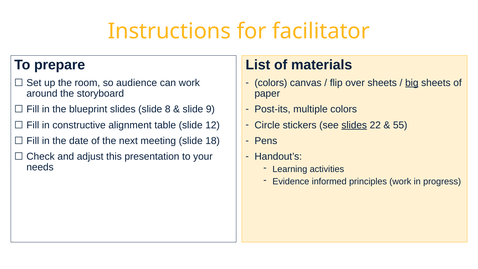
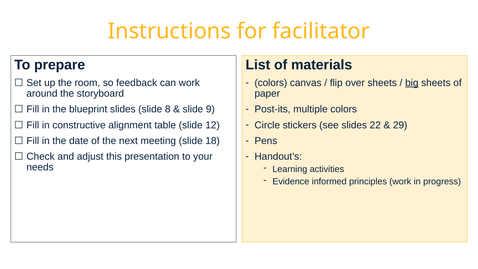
audience: audience -> feedback (137, 83)
slides underline: present -> none (354, 125)
55: 55 -> 29 (400, 125)
